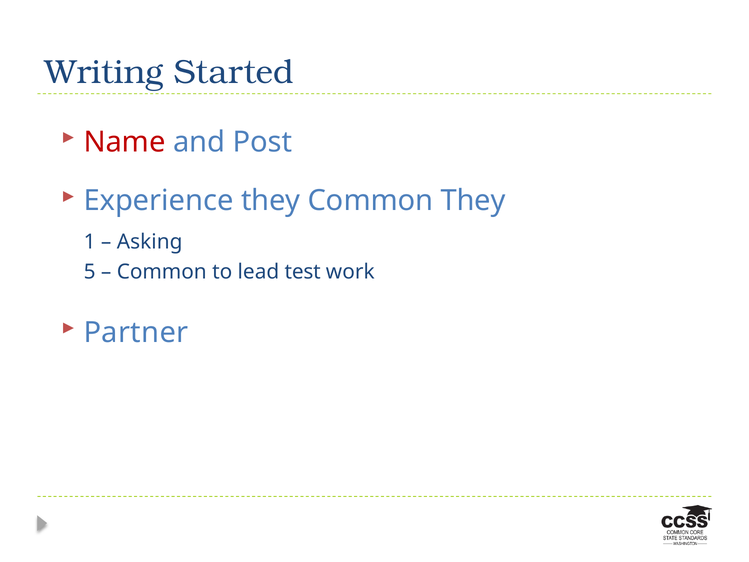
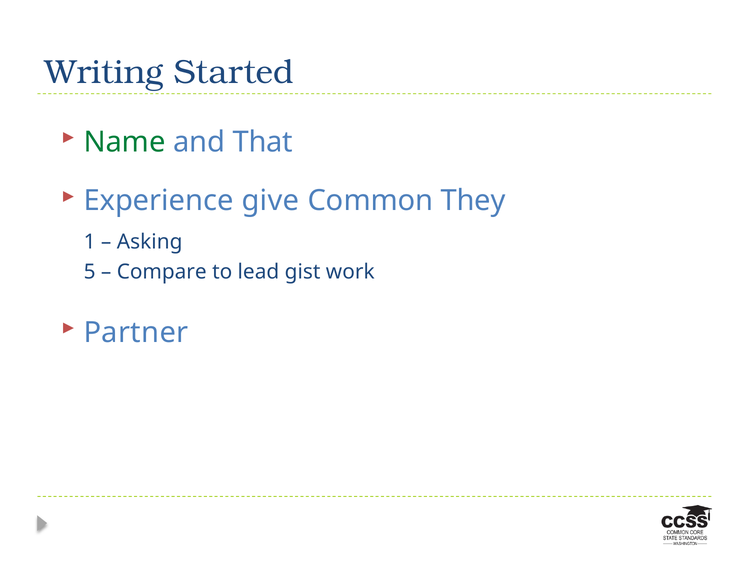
Name colour: red -> green (125, 142)
Post: Post -> That (263, 142)
Experience they: they -> give (270, 201)
Common: Common -> Compare (162, 272)
test: test -> gist (303, 272)
